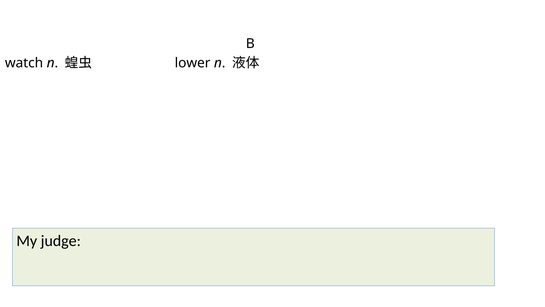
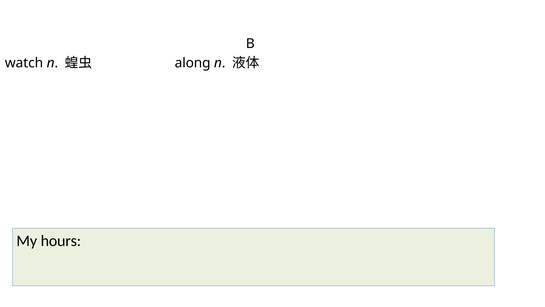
lower: lower -> along (193, 63)
judge: judge -> hours (61, 241)
